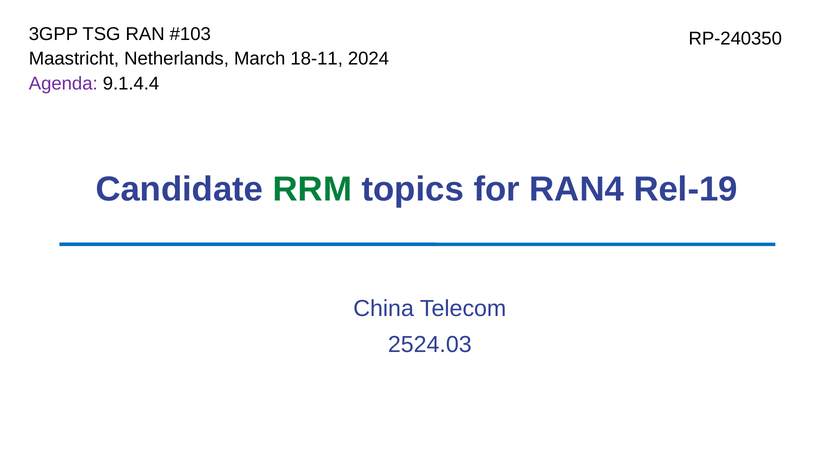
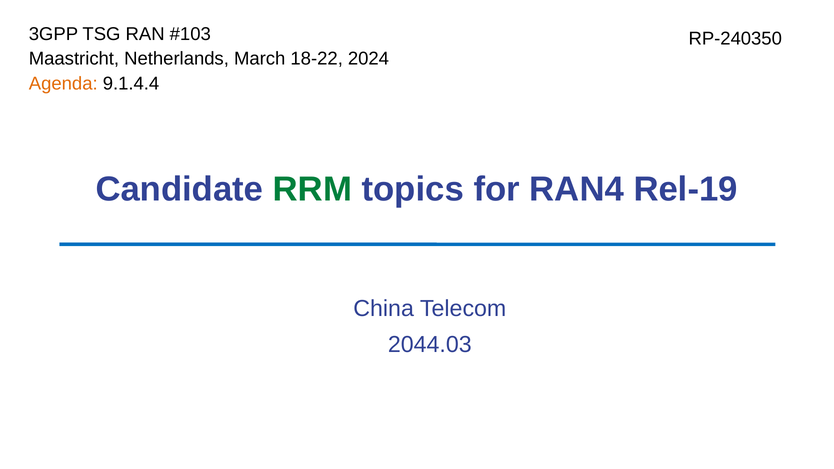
18-11: 18-11 -> 18-22 (317, 59)
Agenda colour: purple -> orange (63, 83)
2524.03: 2524.03 -> 2044.03 (430, 345)
